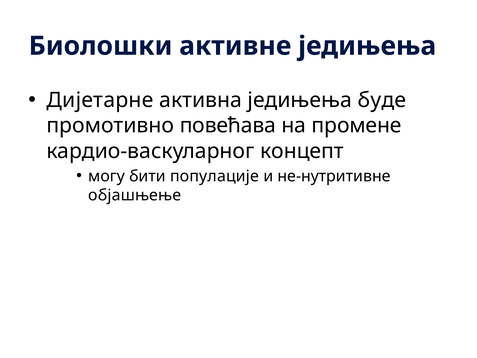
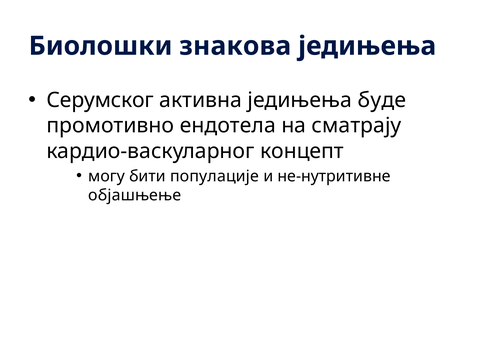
активне: активне -> знакова (235, 46)
Дијетарне: Дијетарне -> Серумског (100, 100)
повећава: повећава -> ендотела (228, 126)
промене: промене -> сматрају (357, 126)
